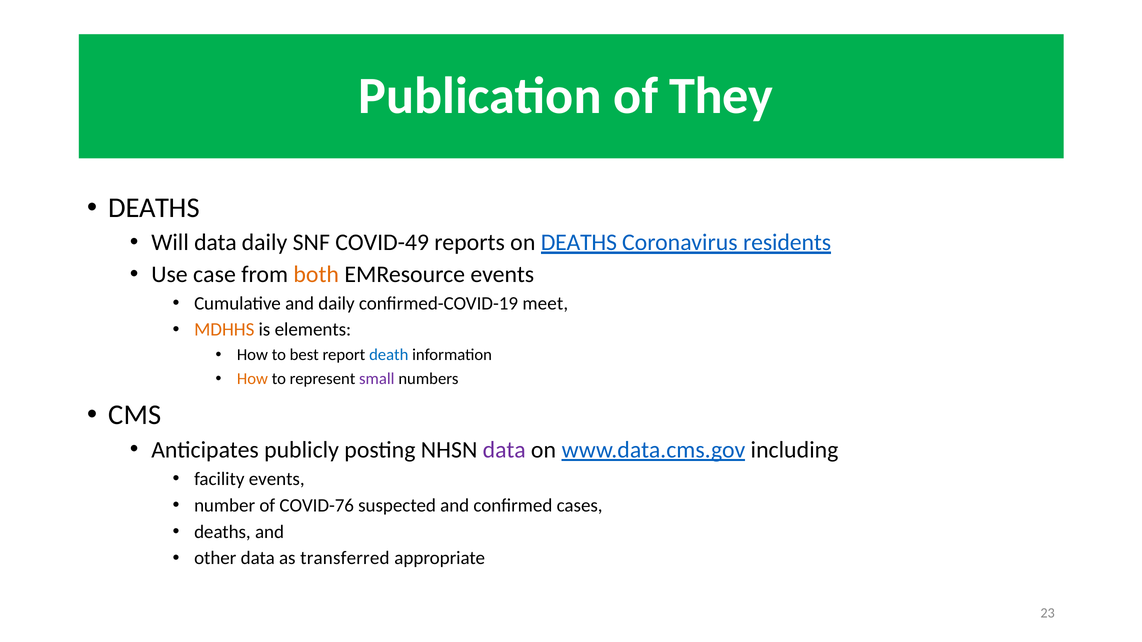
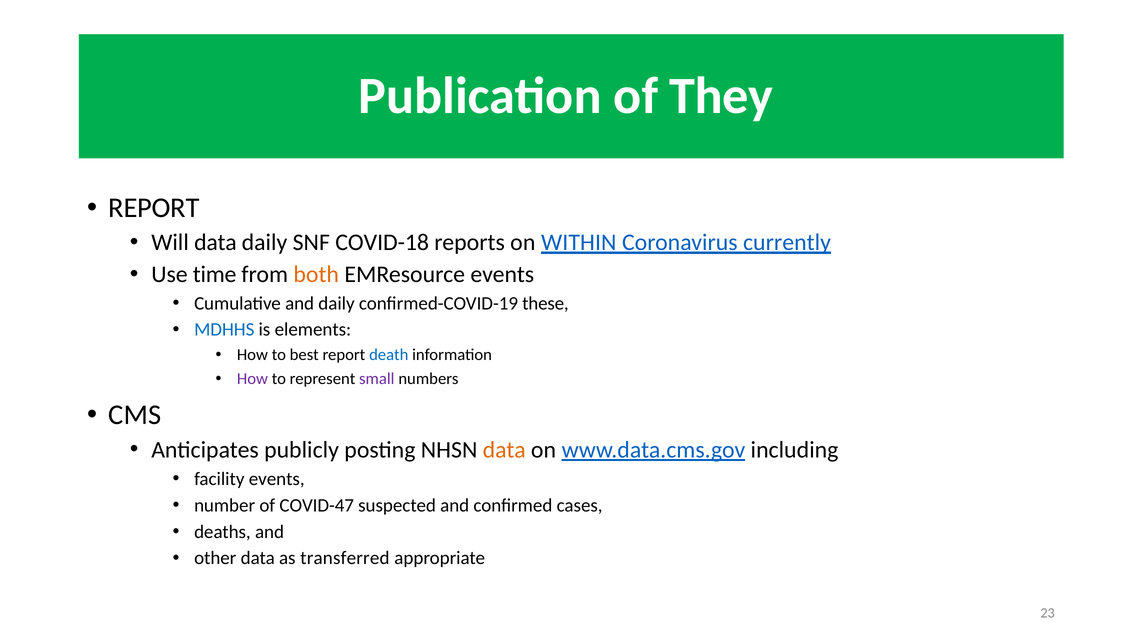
DEATHS: DEATHS -> REPORT (154, 208)
COVID-49: COVID-49 -> COVID-18 (382, 243)
on DEATHS: DEATHS -> WITHIN (579, 243)
residents: residents -> currently (787, 243)
case: case -> time (215, 274)
meet: meet -> these (545, 303)
MDHHS colour: orange -> blue (224, 330)
How colour: orange -> purple (252, 379)
data colour: purple -> orange (504, 450)
COVID-76: COVID-76 -> COVID-47 (317, 506)
